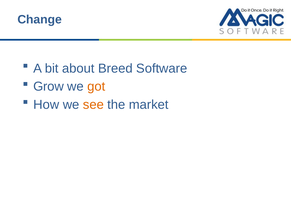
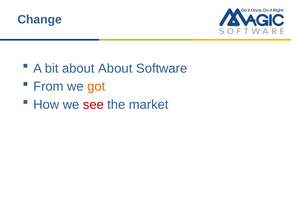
about Breed: Breed -> About (115, 68)
Grow: Grow -> From (48, 87)
see colour: orange -> red (93, 105)
